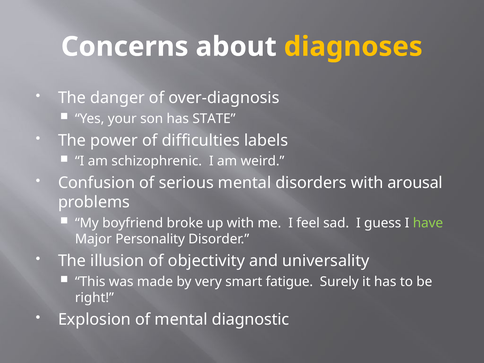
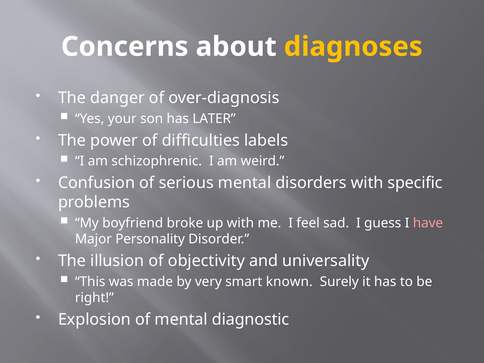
STATE: STATE -> LATER (214, 119)
arousal: arousal -> specific (415, 183)
have colour: light green -> pink (428, 223)
fatigue: fatigue -> known (289, 282)
